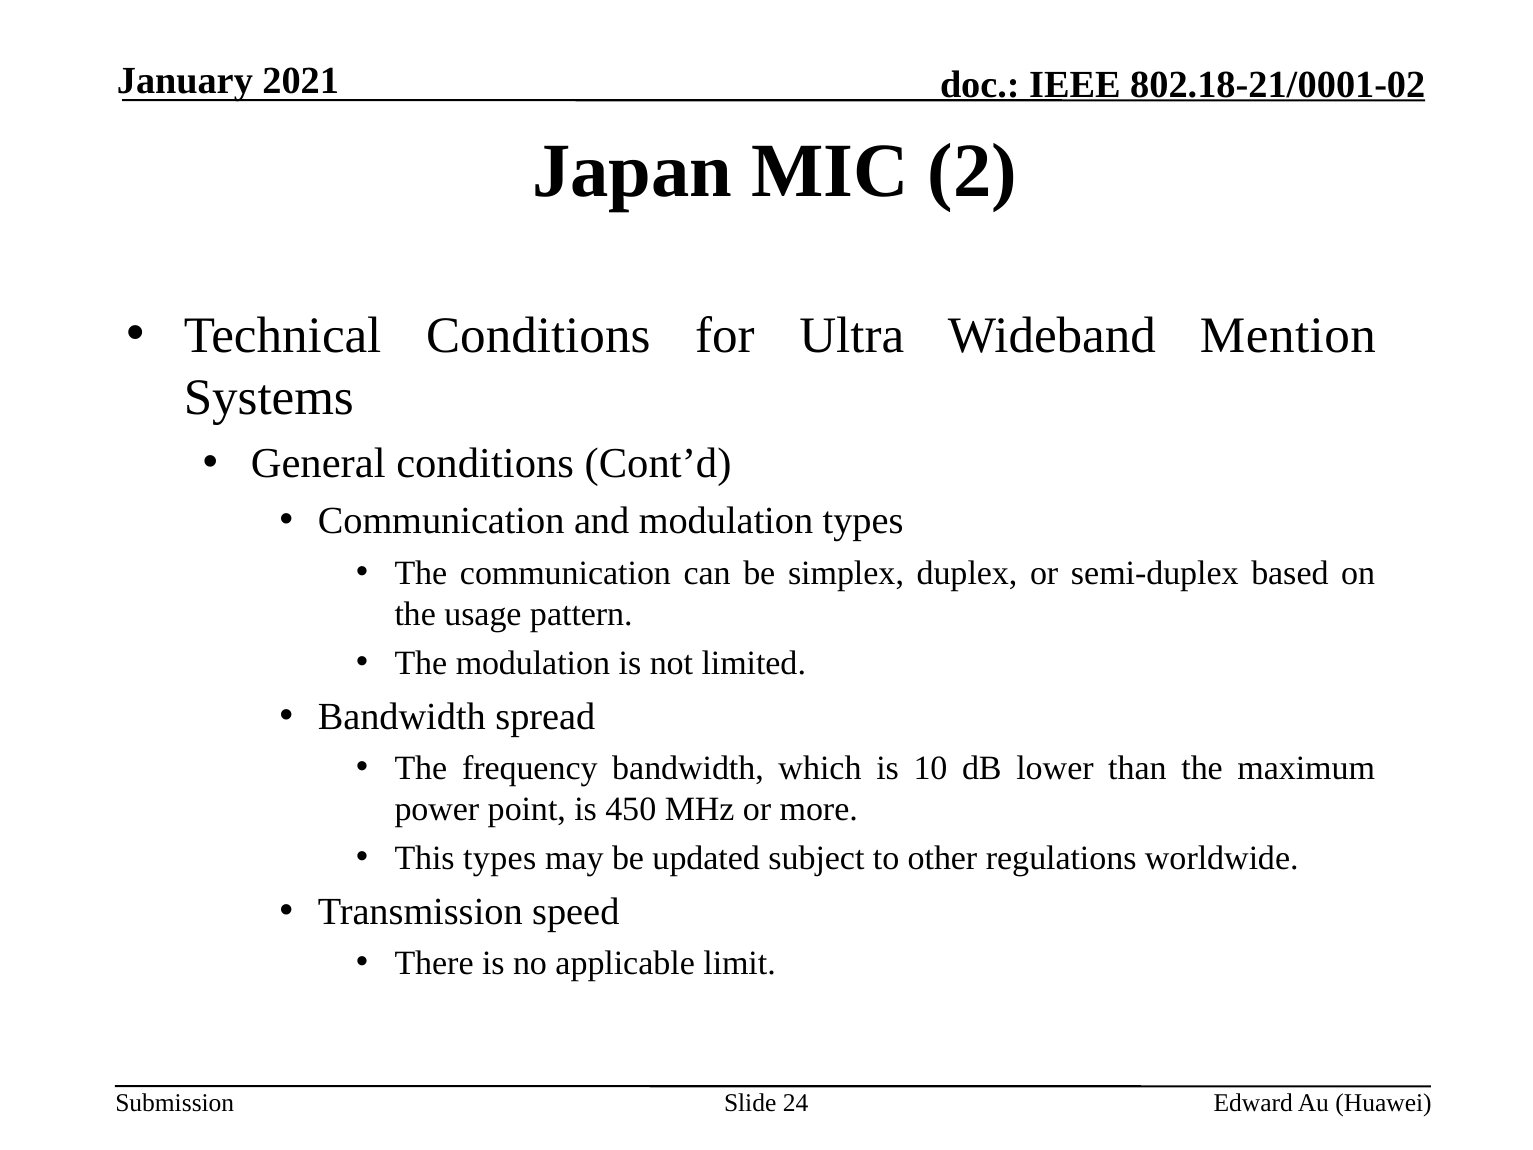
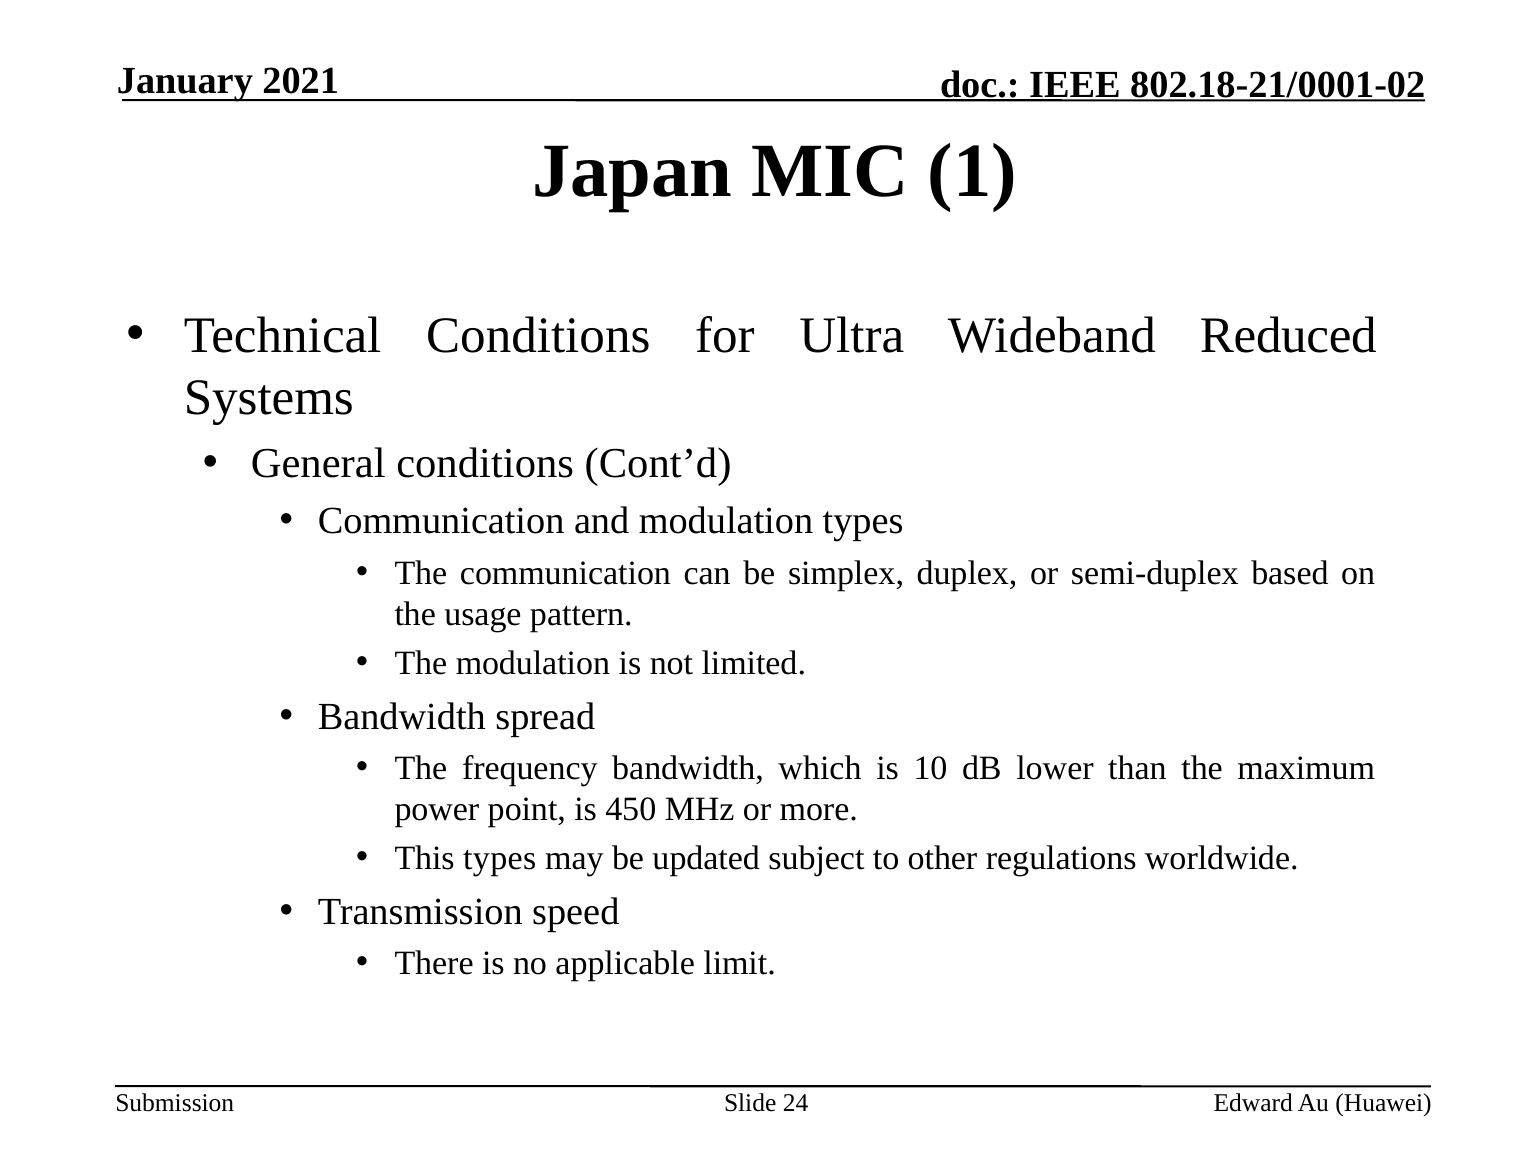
2: 2 -> 1 (973, 171)
Mention: Mention -> Reduced (1288, 336)
